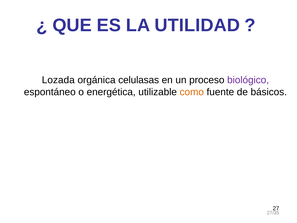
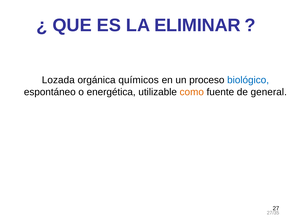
UTILIDAD: UTILIDAD -> ELIMINAR (197, 25)
celulasas: celulasas -> químicos (139, 80)
biológico colour: purple -> blue (248, 80)
básicos: básicos -> general (269, 92)
